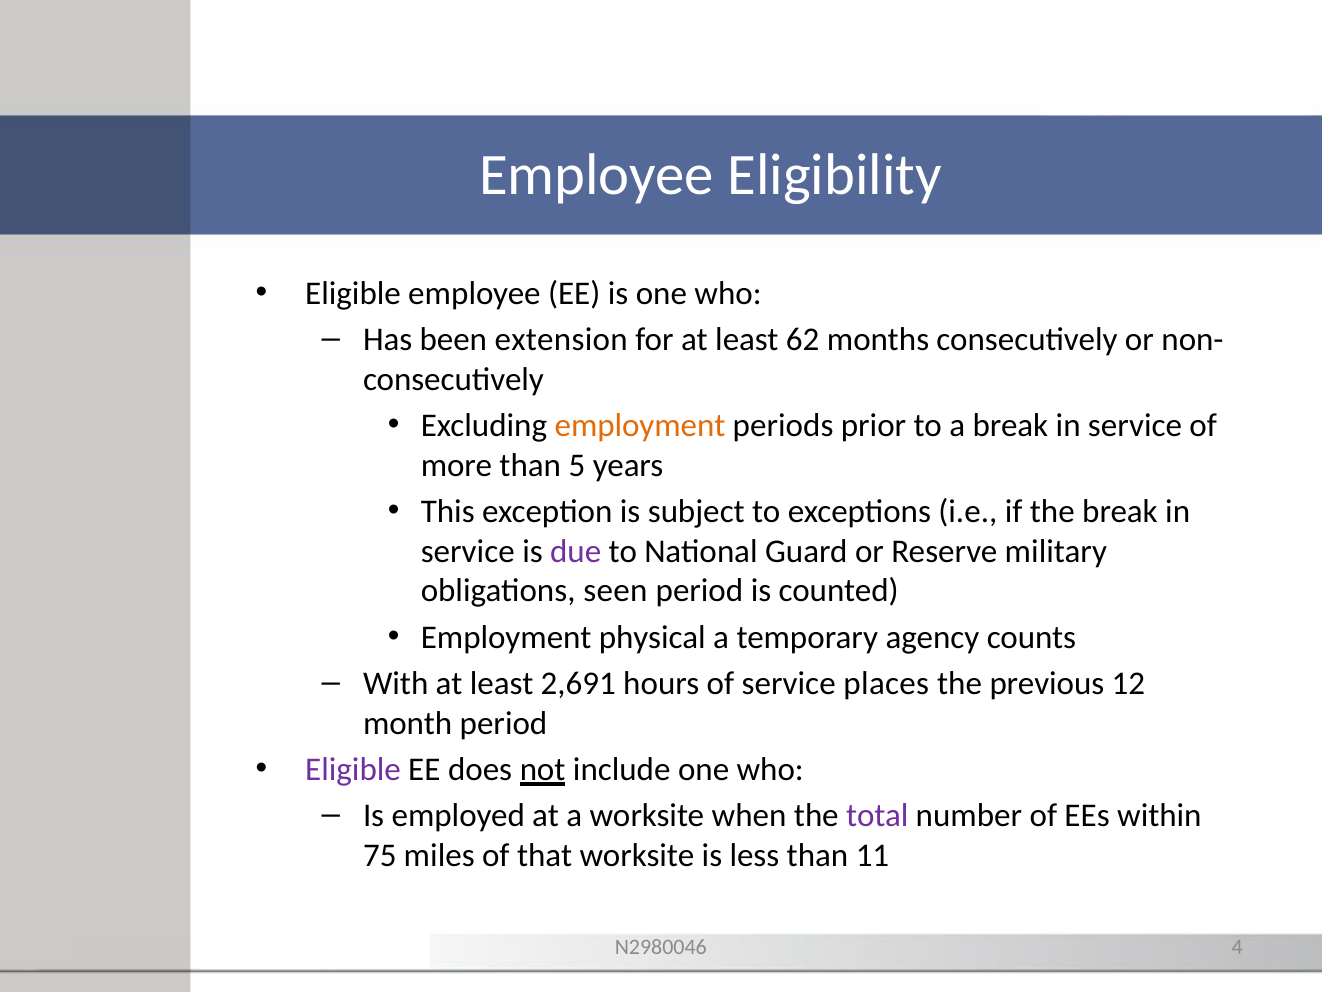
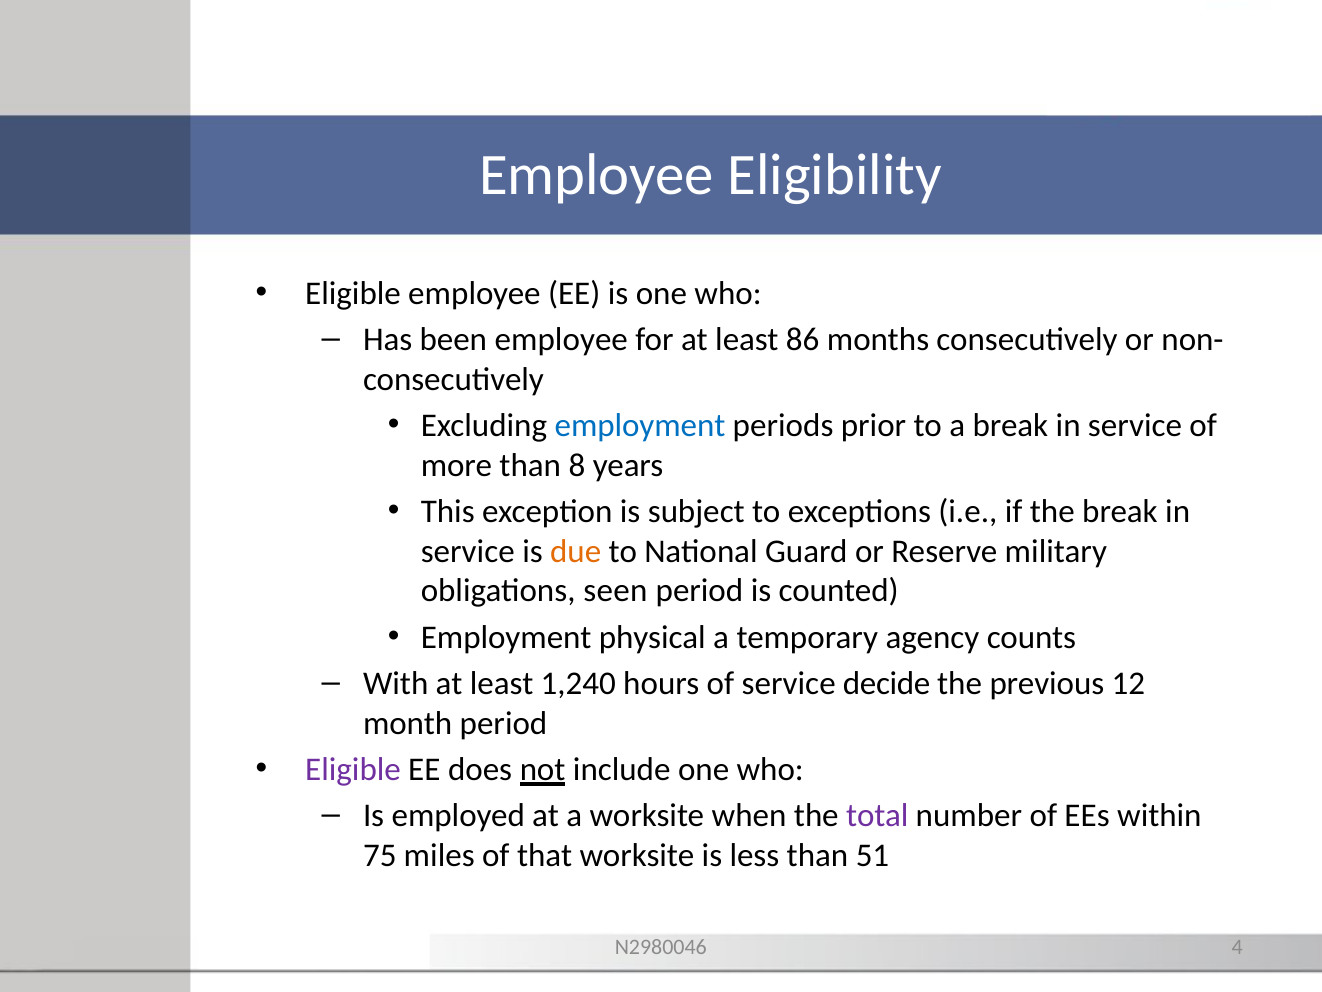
been extension: extension -> employee (561, 339)
62: 62 -> 86 (803, 339)
employment colour: orange -> blue (640, 425)
5: 5 -> 8 (577, 465)
due colour: purple -> orange (576, 551)
2,691: 2,691 -> 1,240 (578, 683)
places: places -> decide (887, 683)
11: 11 -> 51 (872, 855)
